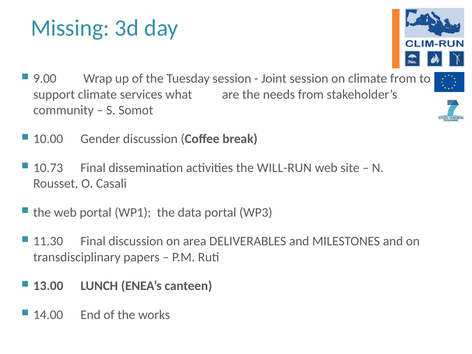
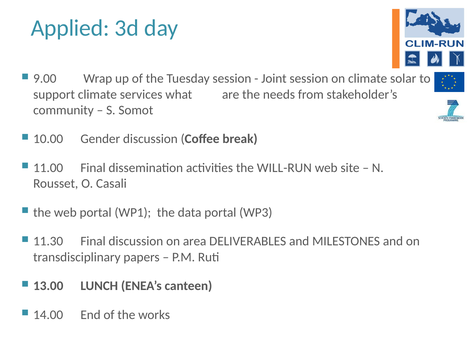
Missing: Missing -> Applied (70, 28)
climate from: from -> solar (403, 79)
10.73: 10.73 -> 11.00 (48, 168)
